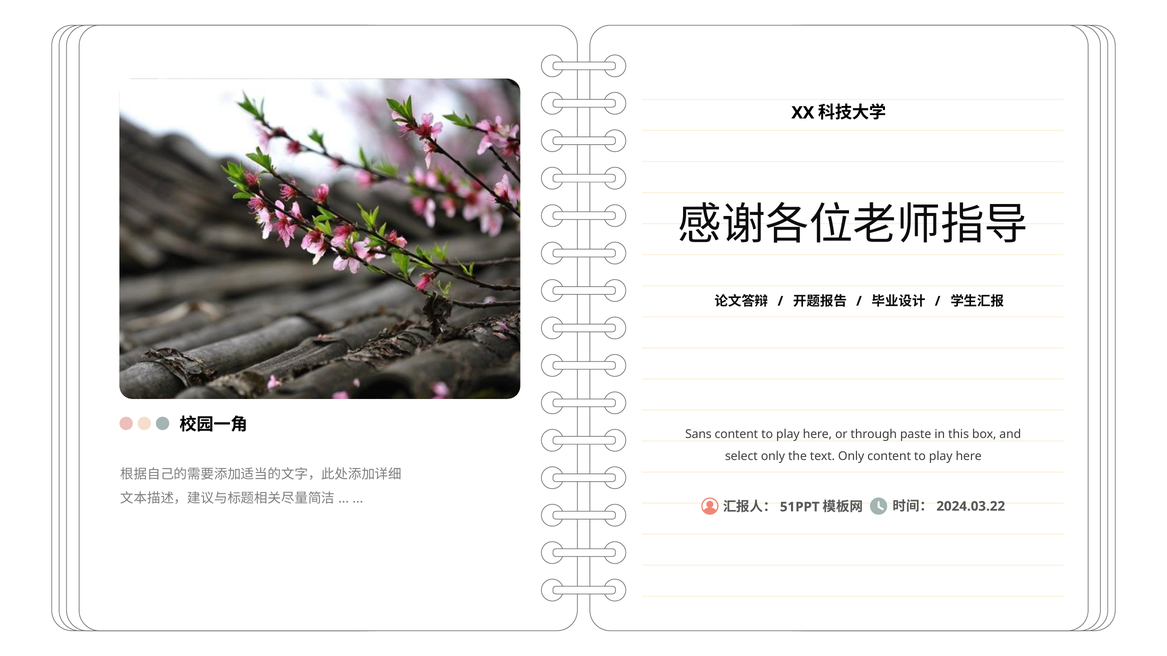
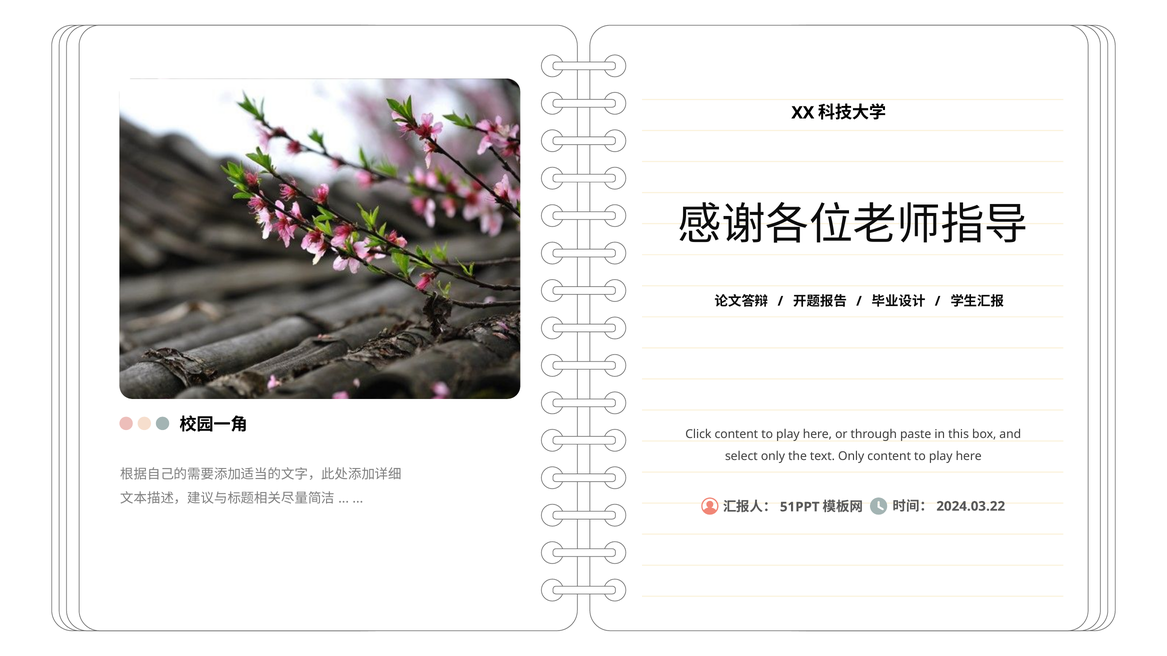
Sans: Sans -> Click (698, 435)
